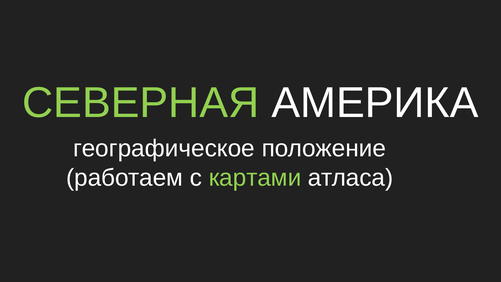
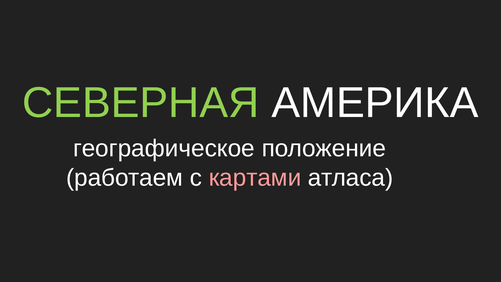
картами colour: light green -> pink (255, 178)
